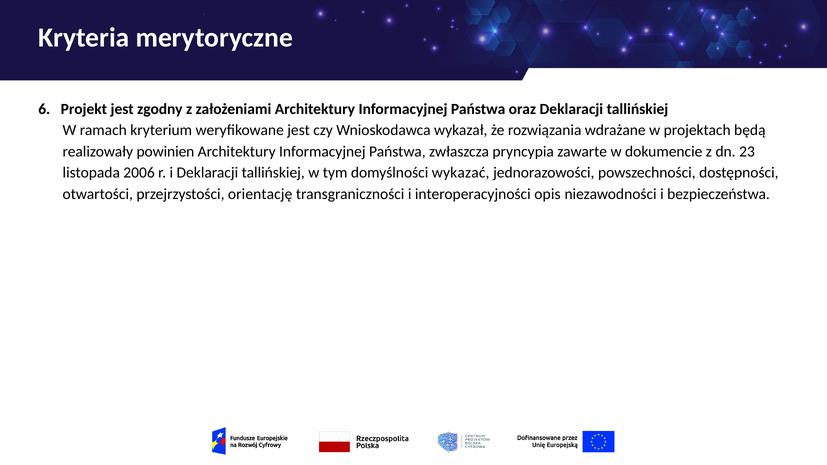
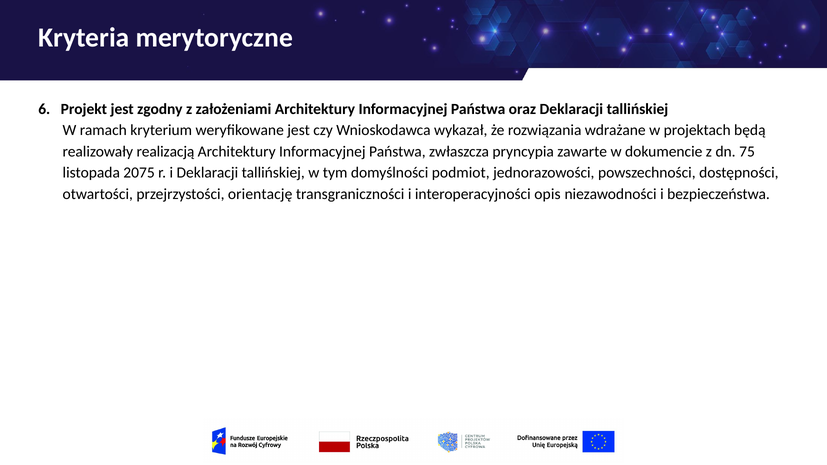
powinien: powinien -> realizacją (165, 152)
23: 23 -> 75 (747, 152)
2006: 2006 -> 2075 (139, 173)
wykazać: wykazać -> podmiot (461, 173)
